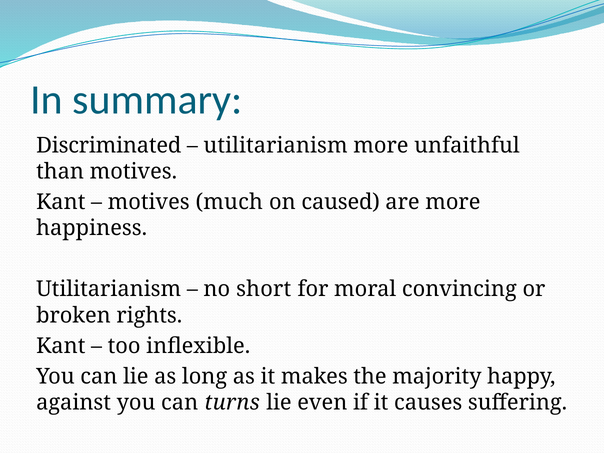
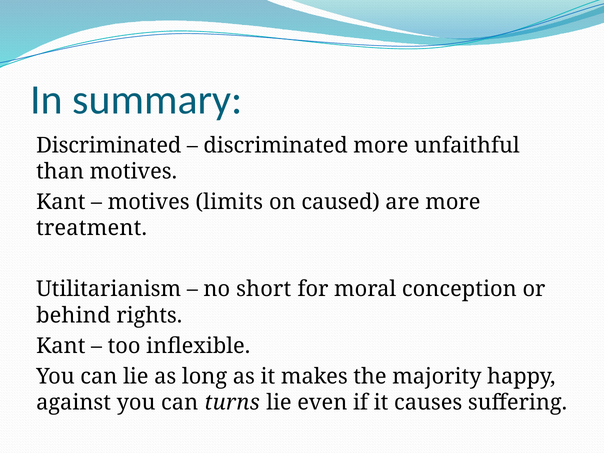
utilitarianism: utilitarianism -> discriminated (276, 145)
much: much -> limits (229, 202)
happiness: happiness -> treatment (92, 228)
convincing: convincing -> conception (459, 289)
broken: broken -> behind (73, 315)
